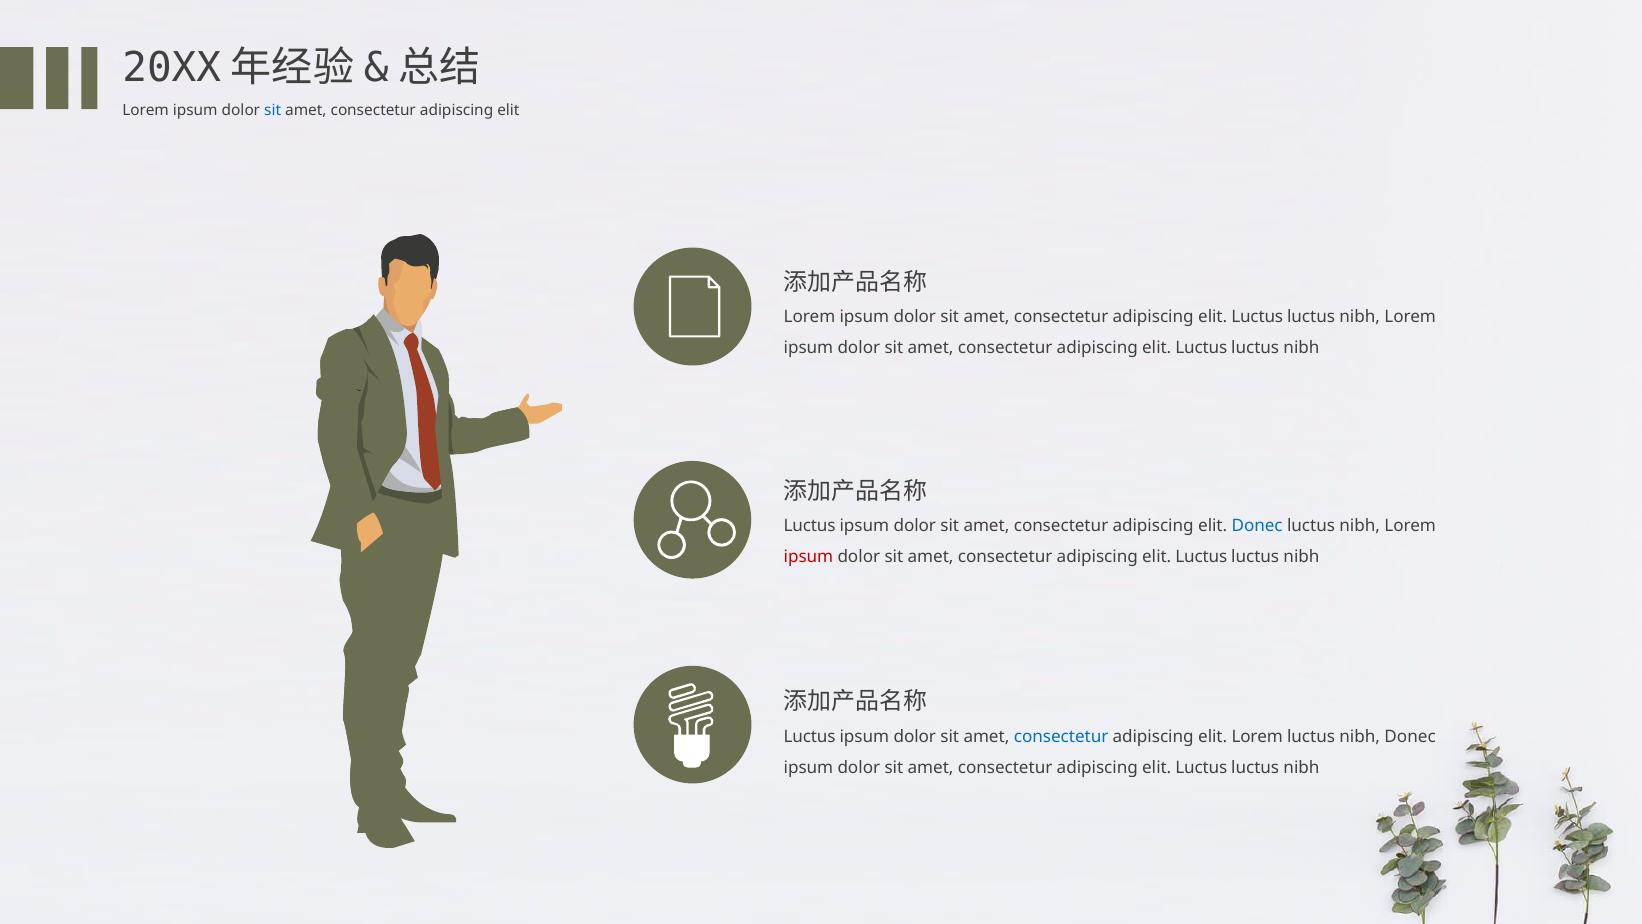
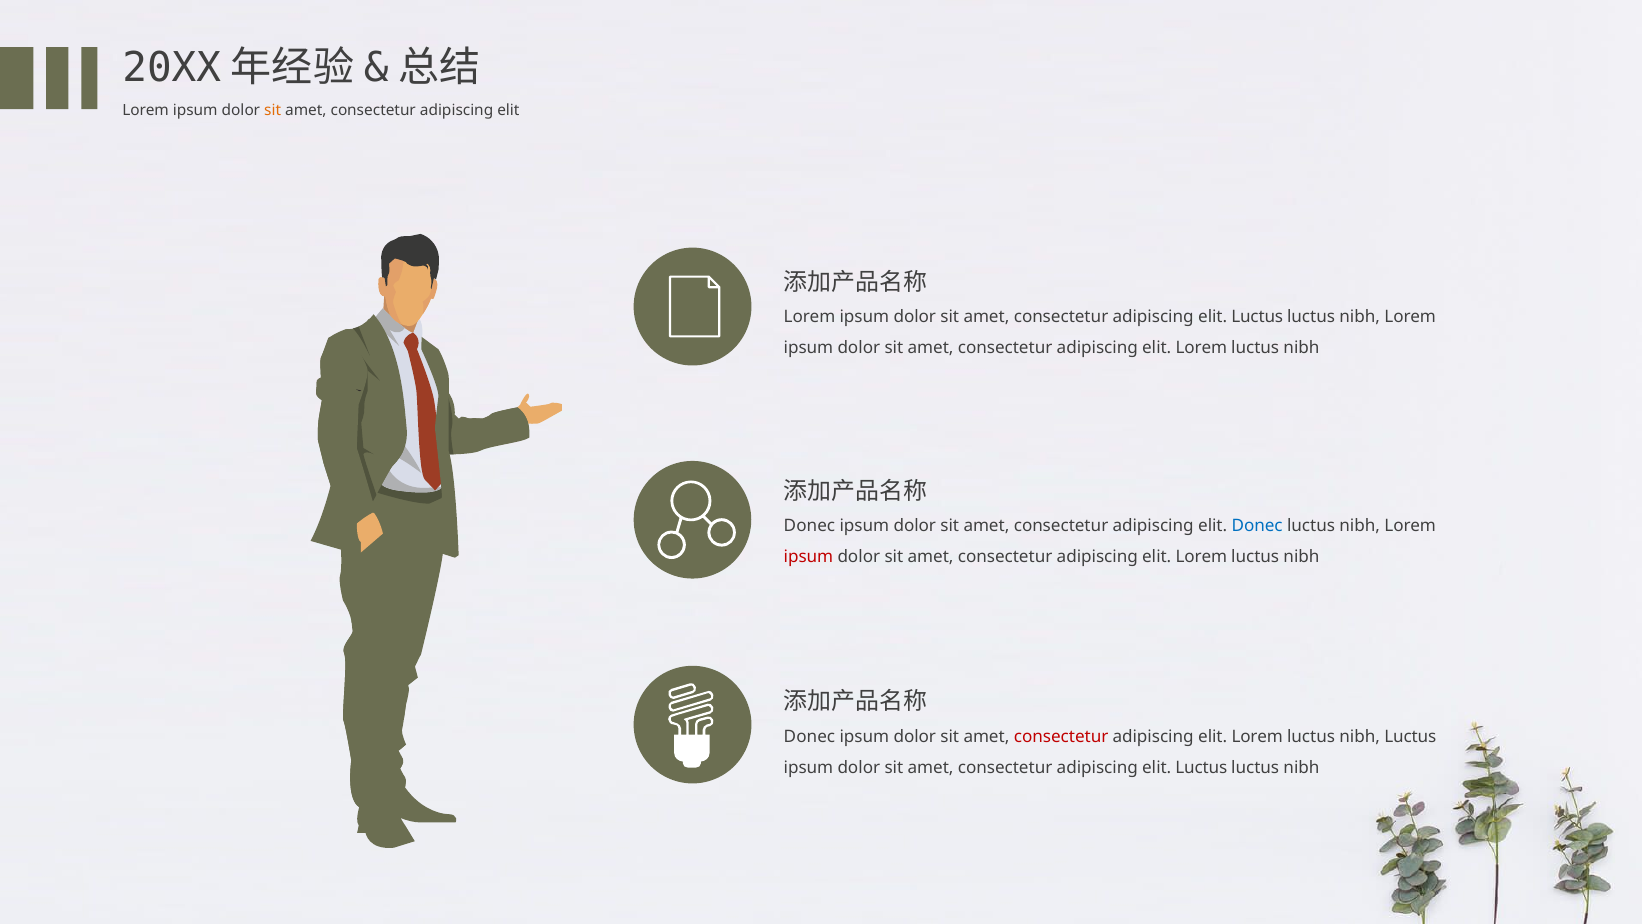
sit colour: blue -> orange (273, 111)
Luctus: Luctus -> Lorem (1201, 348)
Luctus: Luctus -> Donec (809, 526)
Luctus: Luctus -> Lorem (1201, 556)
Luctus: Luctus -> Donec (809, 736)
consectetur colour: blue -> red (1061, 736)
nibh Donec: Donec -> Luctus (1410, 736)
